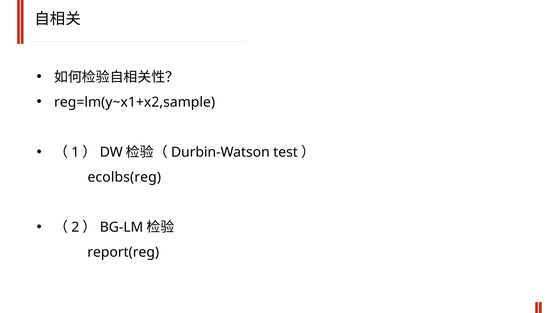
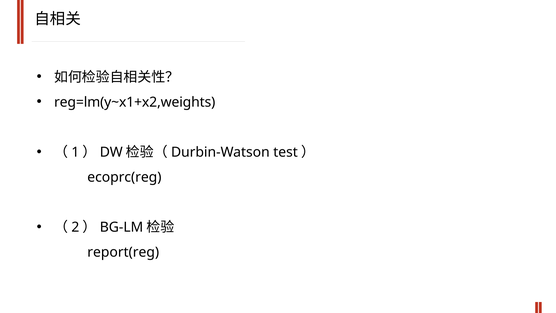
reg=lm(y~x1+x2,sample: reg=lm(y~x1+x2,sample -> reg=lm(y~x1+x2,weights (135, 102)
ecolbs(reg: ecolbs(reg -> ecoprc(reg (124, 177)
